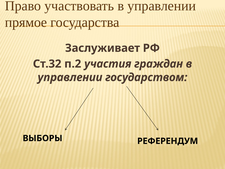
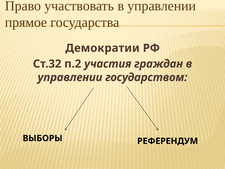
Заслуживает: Заслуживает -> Демократии (102, 48)
